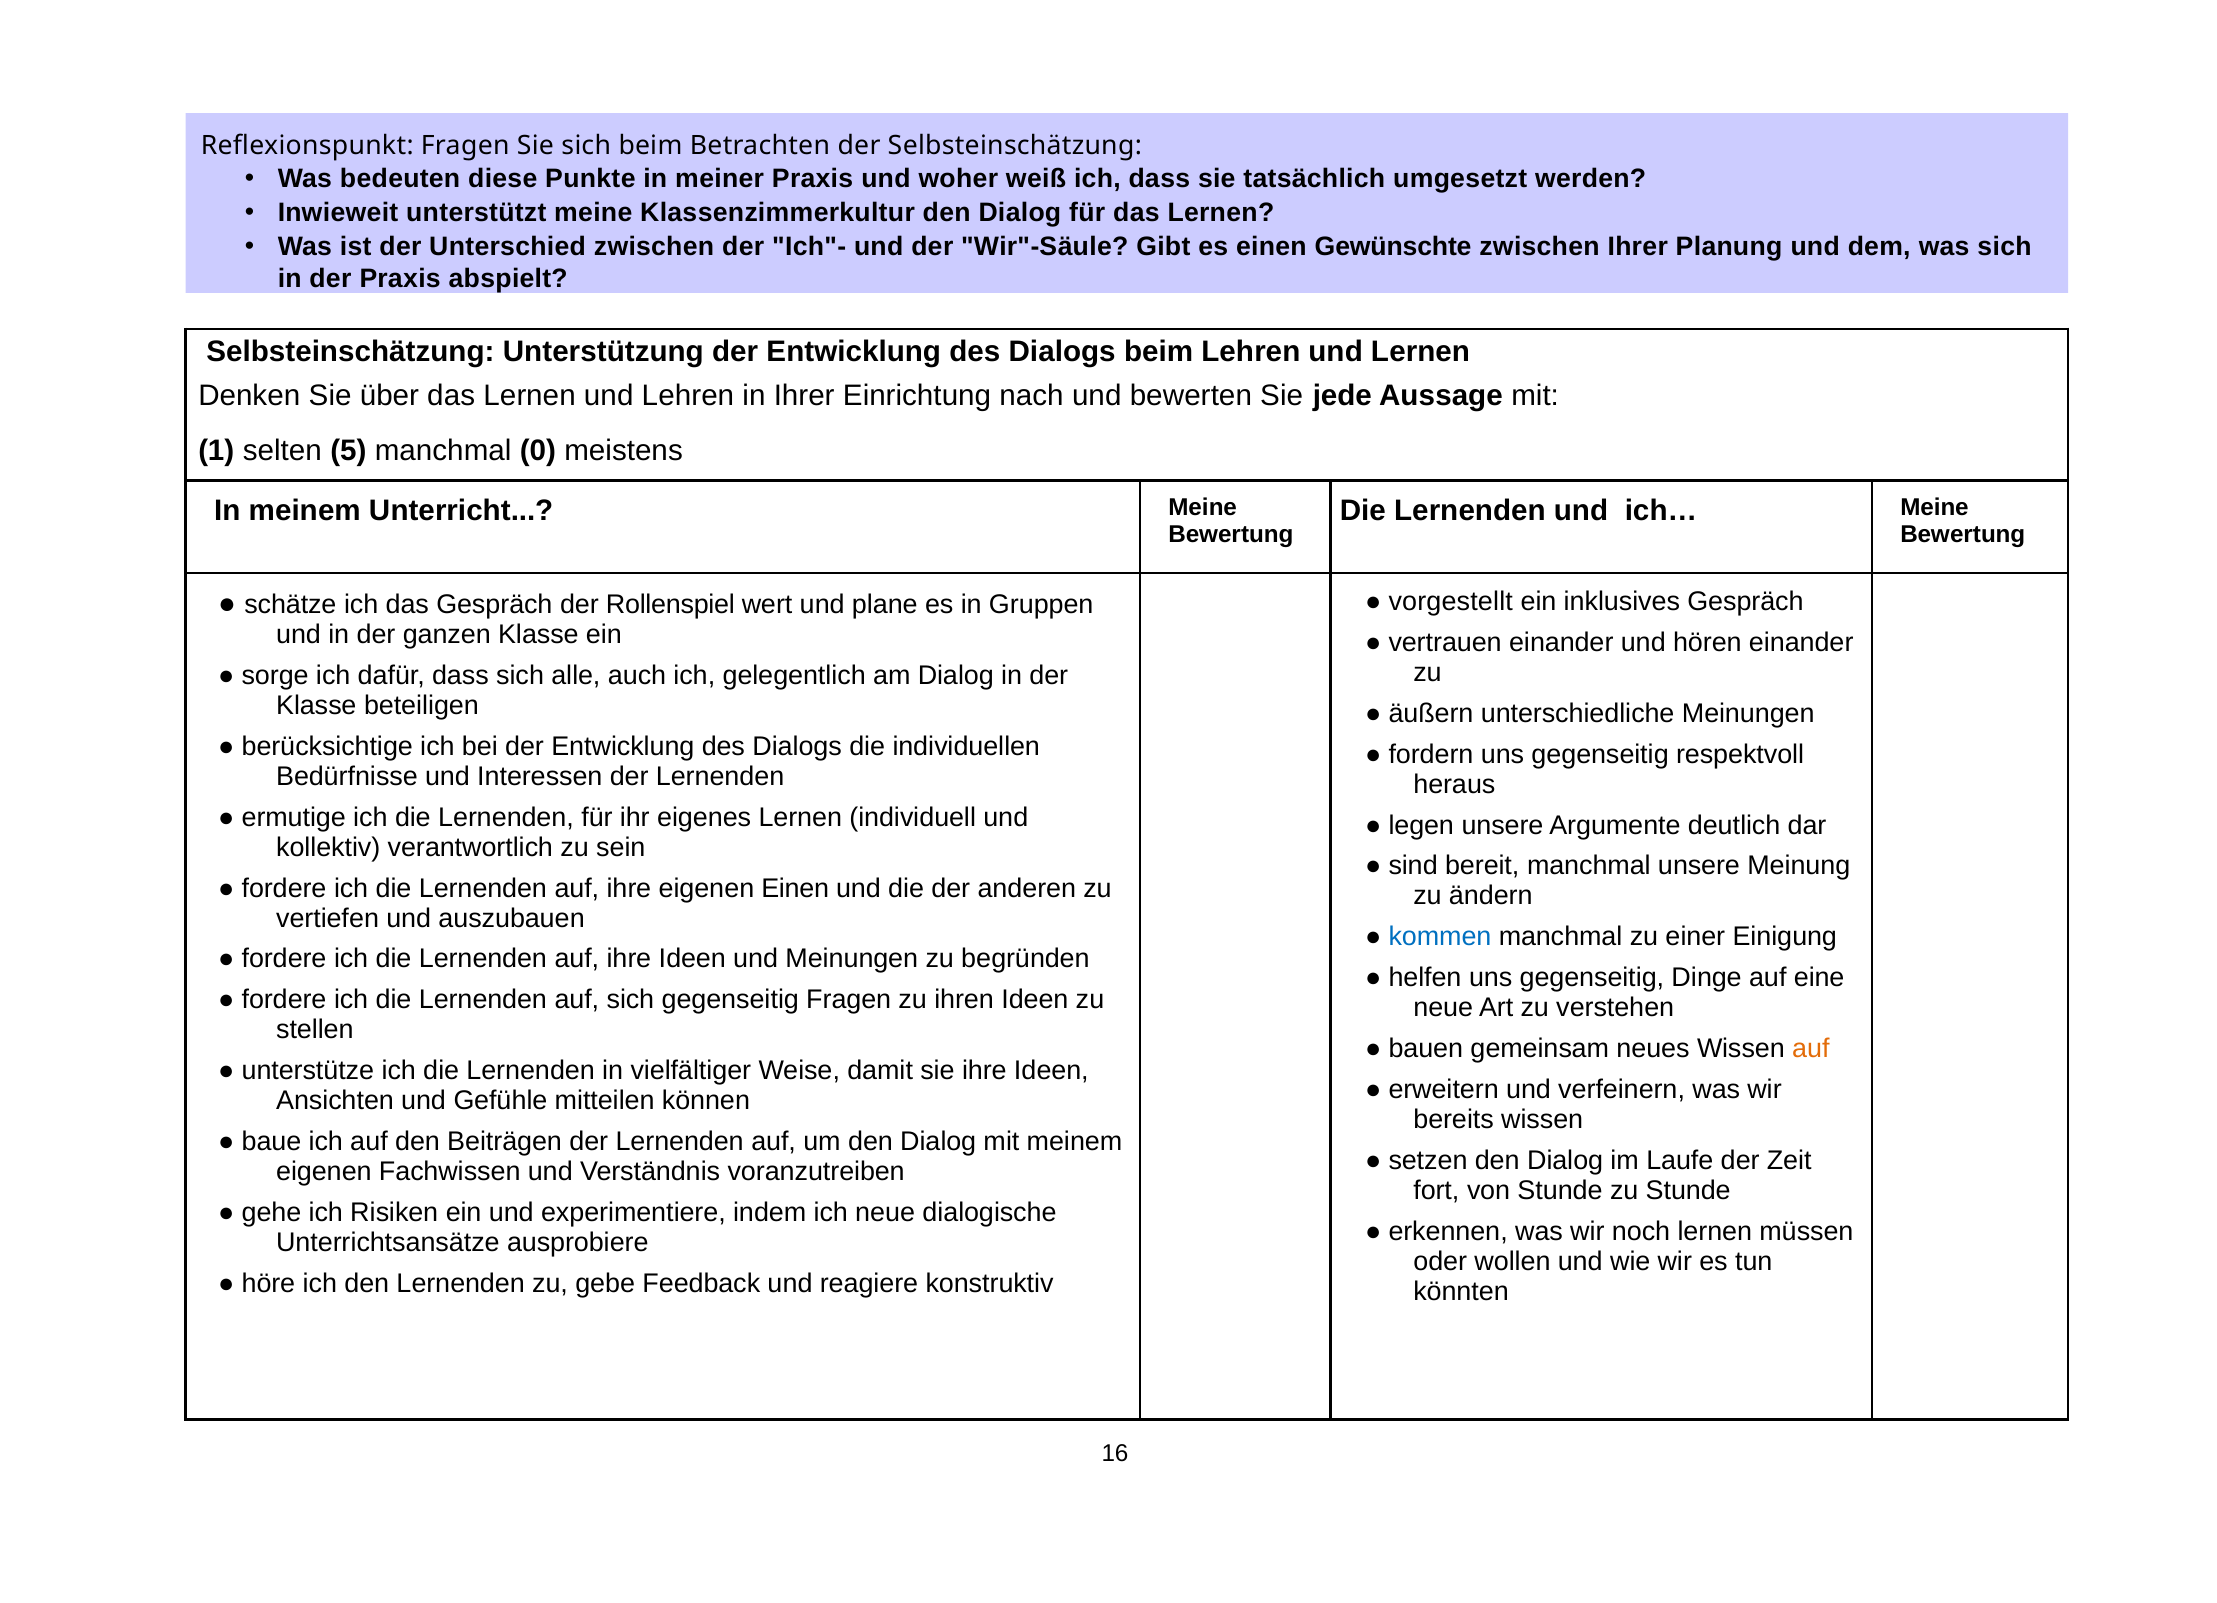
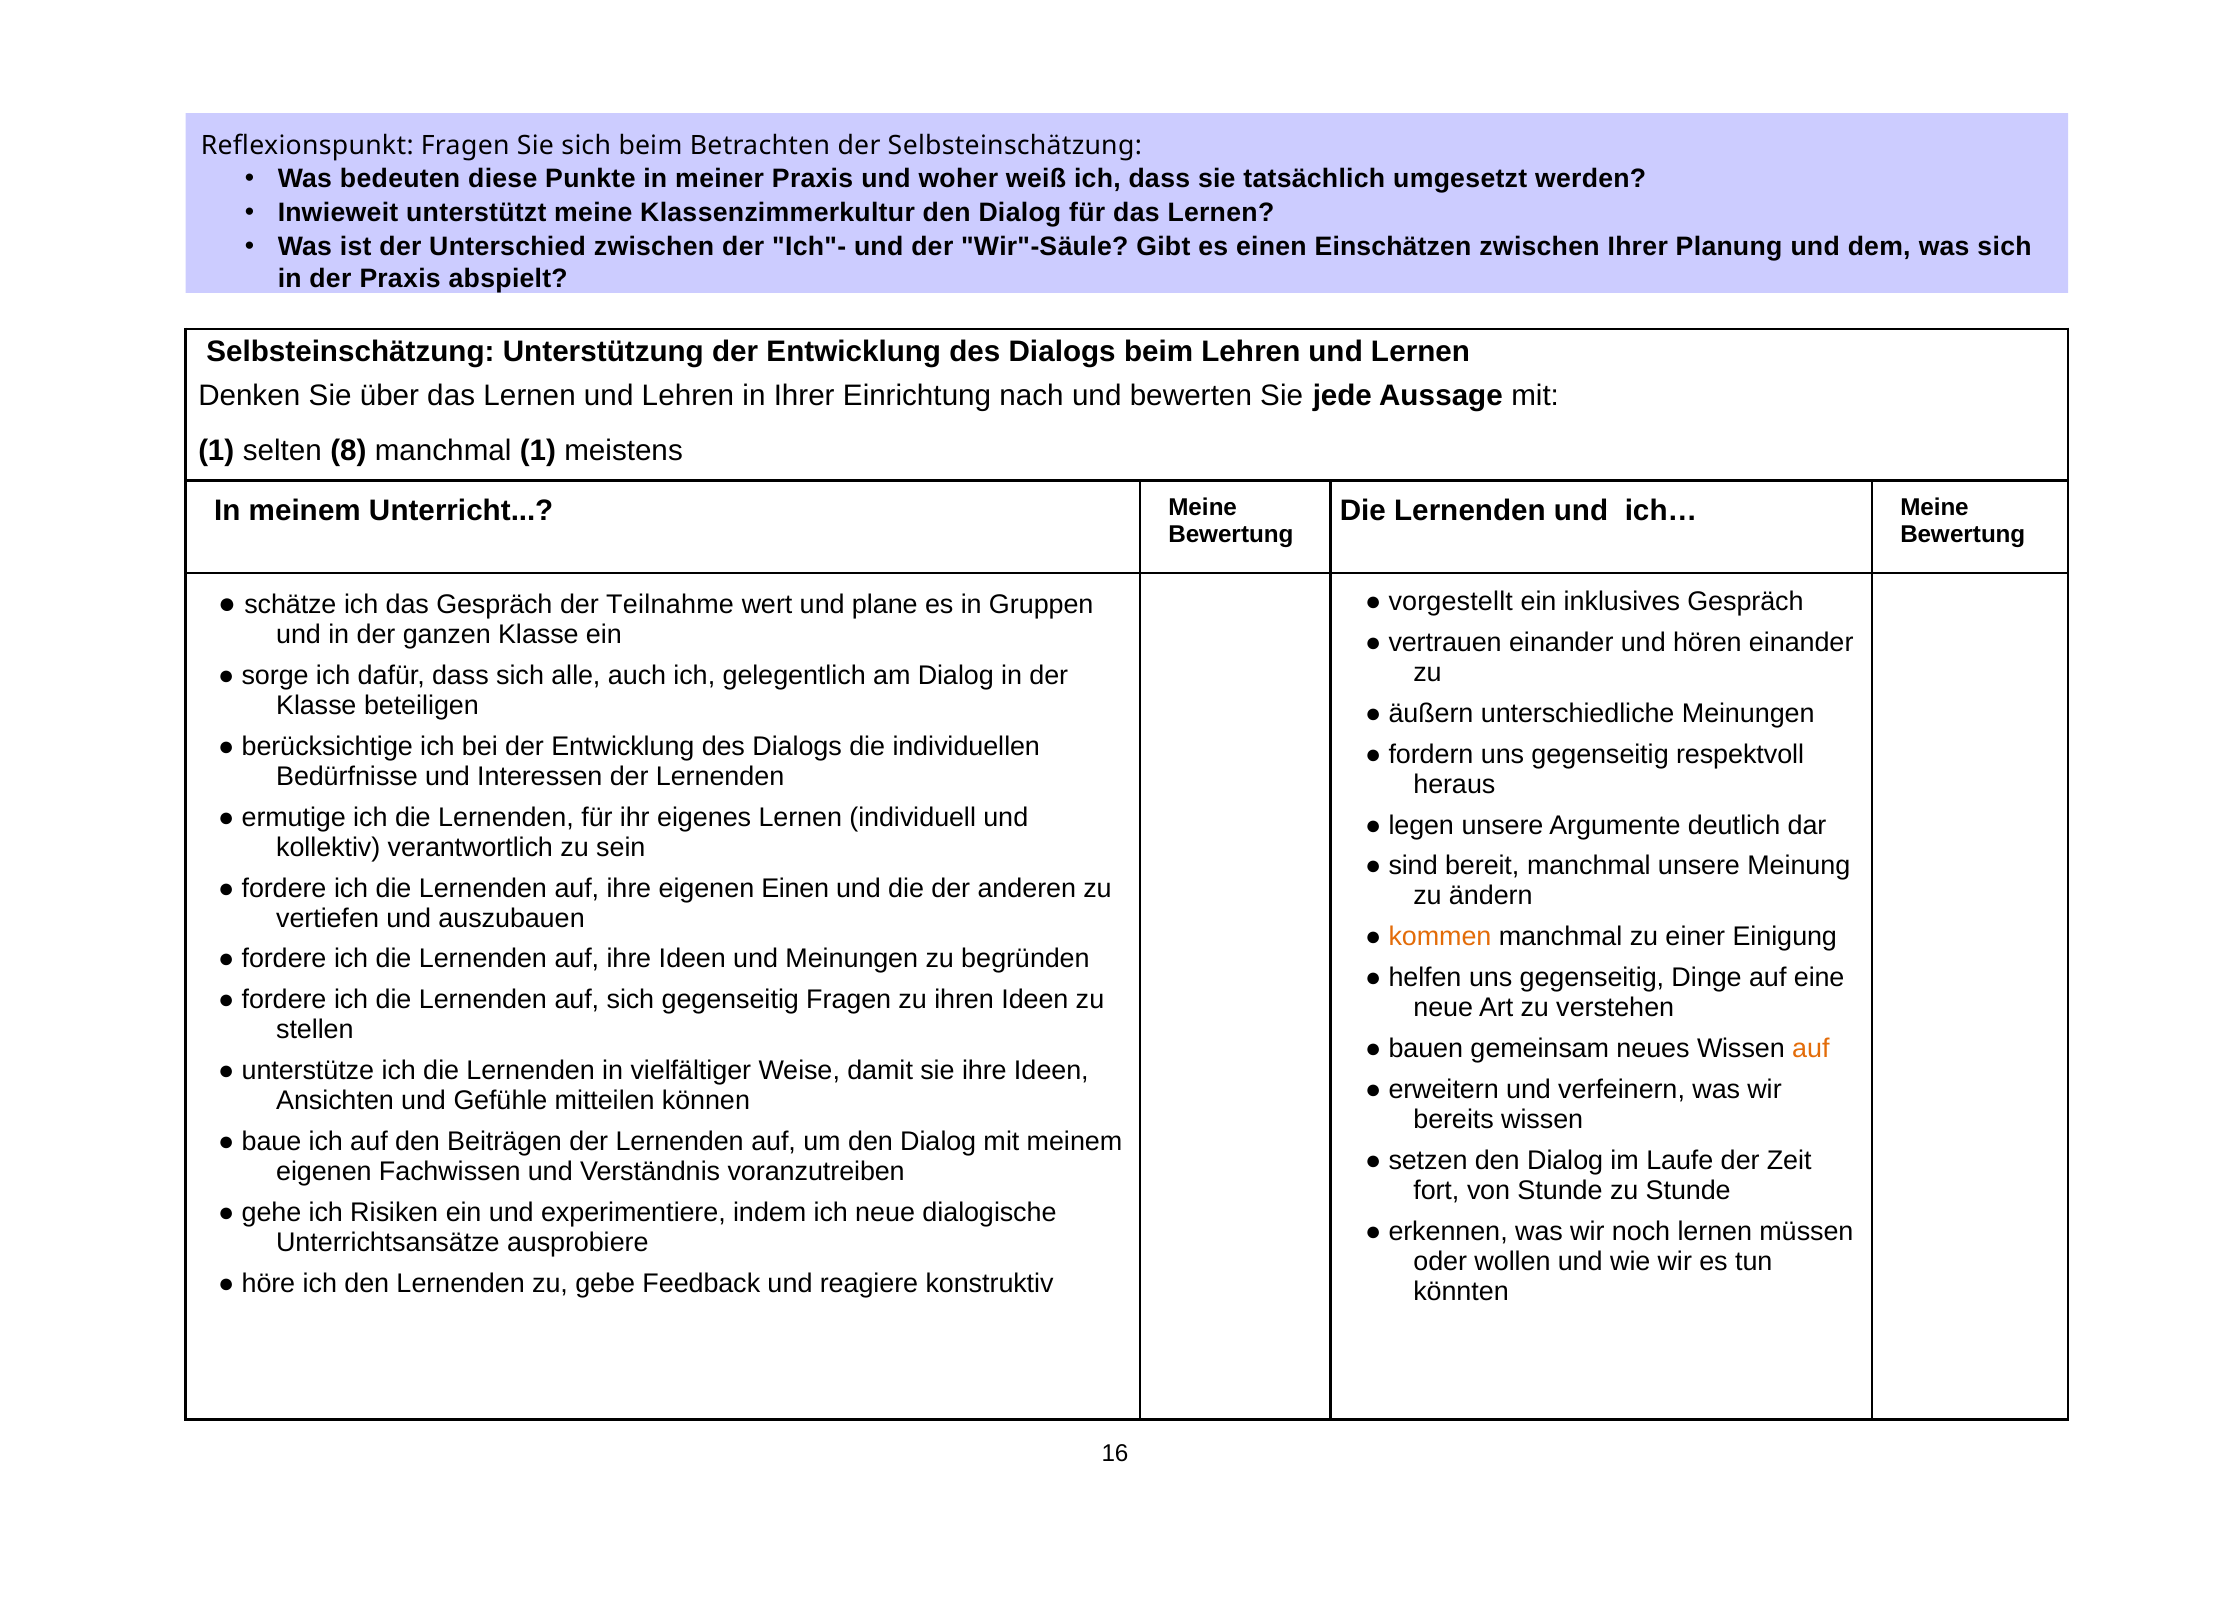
Gewünschte: Gewünschte -> Einschätzen (1393, 247)
5: 5 -> 8 (348, 450)
manchmal 0: 0 -> 1 (538, 450)
Rollenspiel: Rollenspiel -> Teilnahme (670, 604)
kommen colour: blue -> orange (1440, 936)
